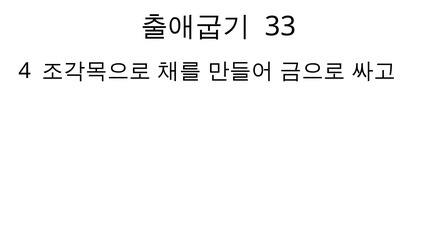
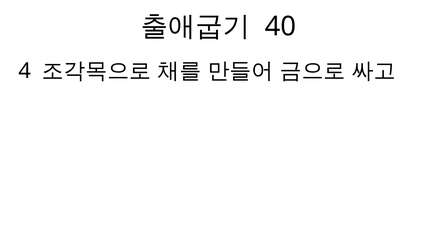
33: 33 -> 40 (280, 26)
